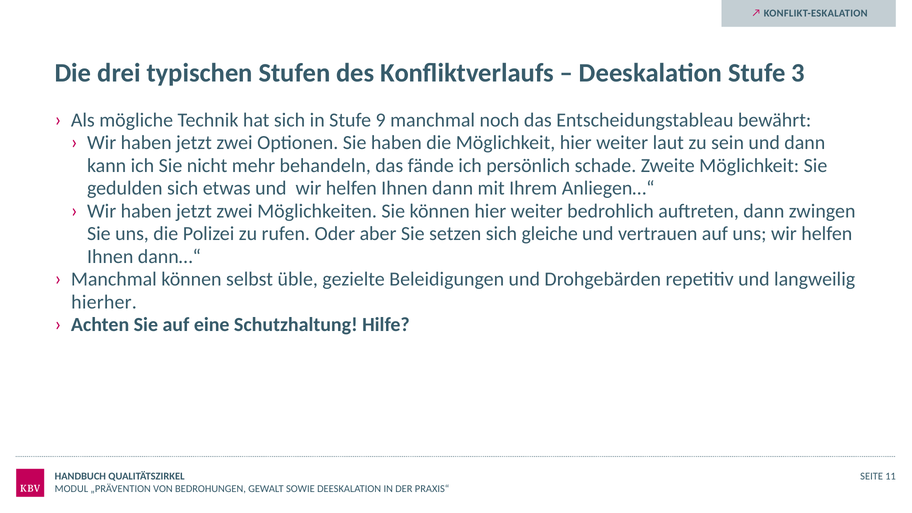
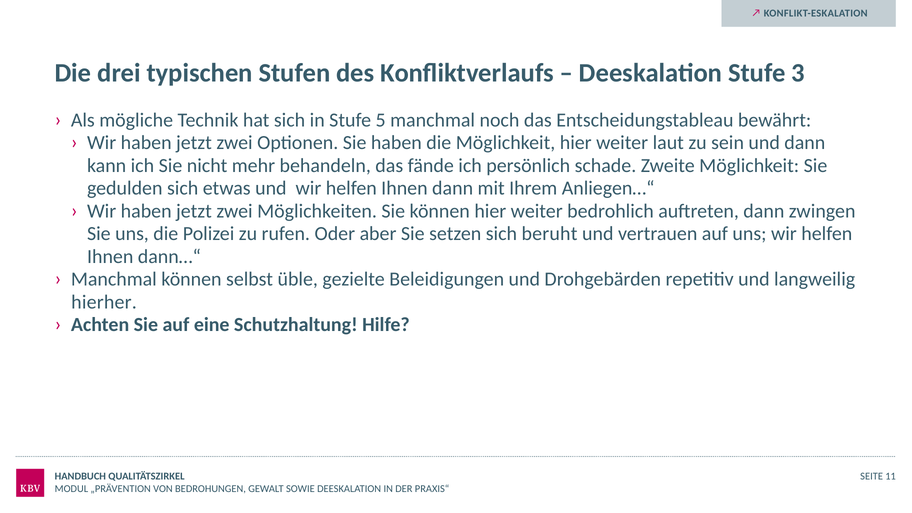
9: 9 -> 5 (381, 120)
gleiche: gleiche -> beruht (549, 234)
